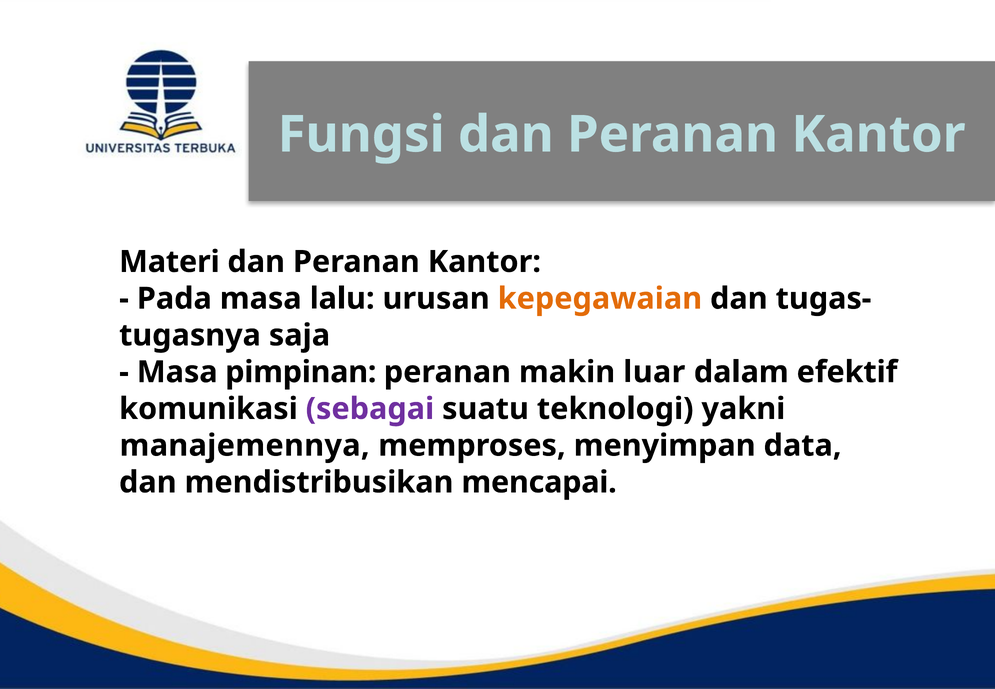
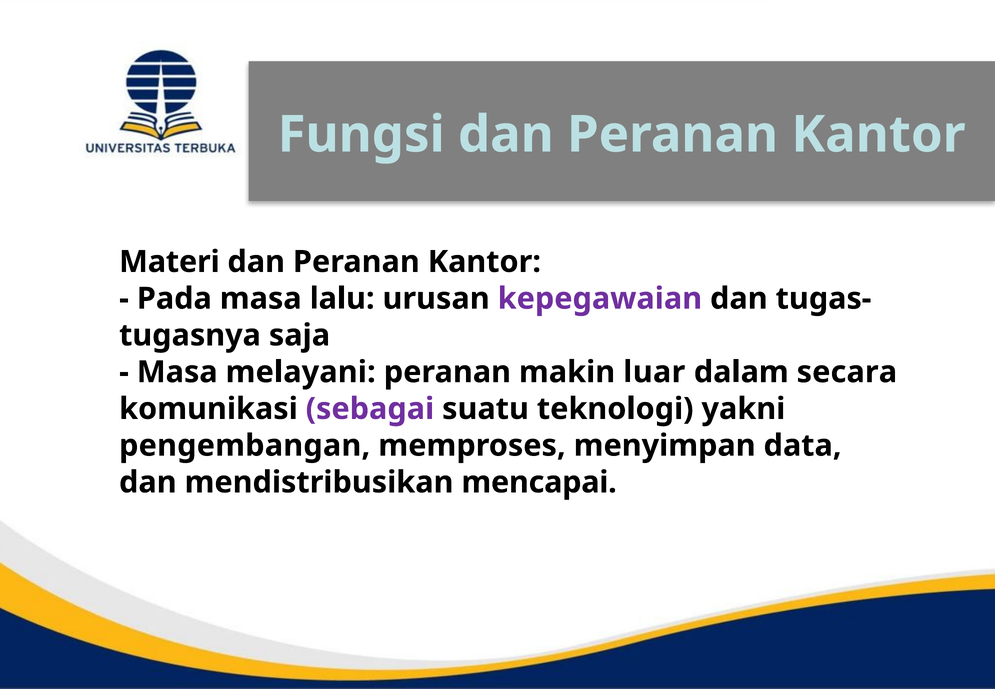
kepegawaian colour: orange -> purple (600, 299)
pimpinan: pimpinan -> melayani (301, 372)
efektif: efektif -> secara (847, 372)
manajemennya: manajemennya -> pengembangan (245, 445)
